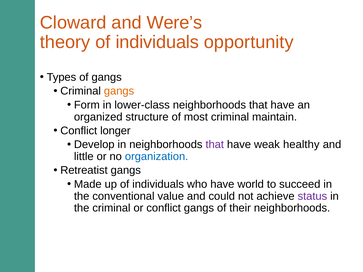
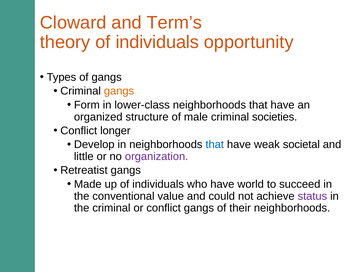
Were’s: Were’s -> Term’s (174, 23)
most: most -> male (196, 117)
maintain: maintain -> societies (275, 117)
that colour: purple -> blue (215, 145)
healthy: healthy -> societal (301, 145)
organization colour: blue -> purple (157, 157)
